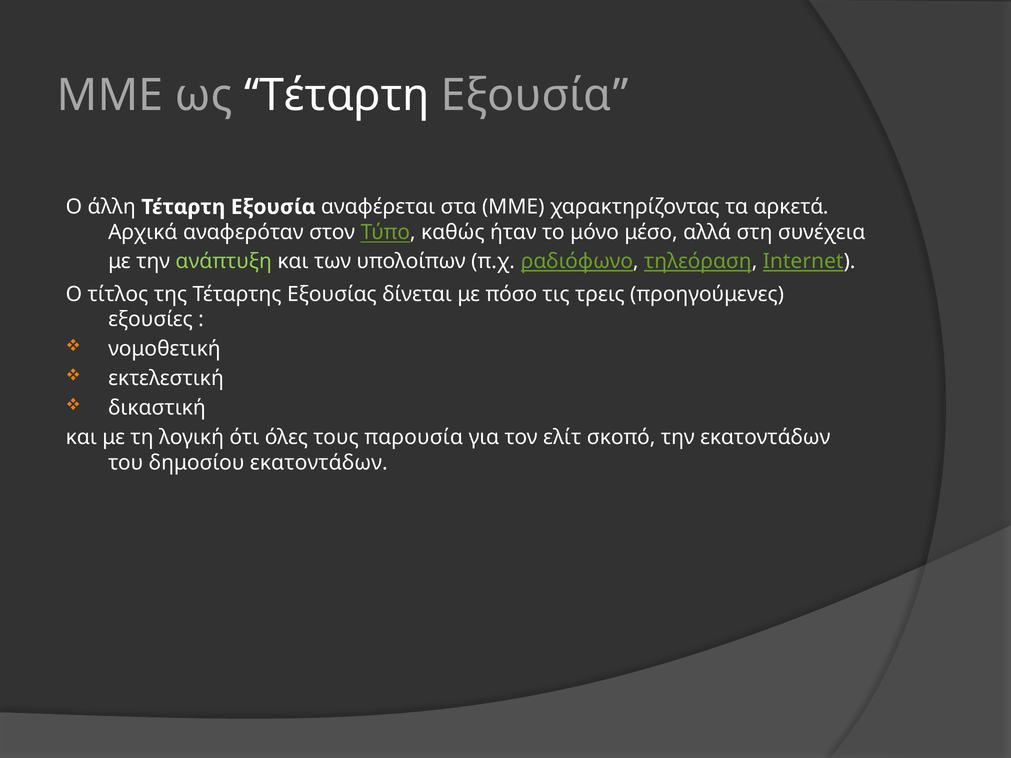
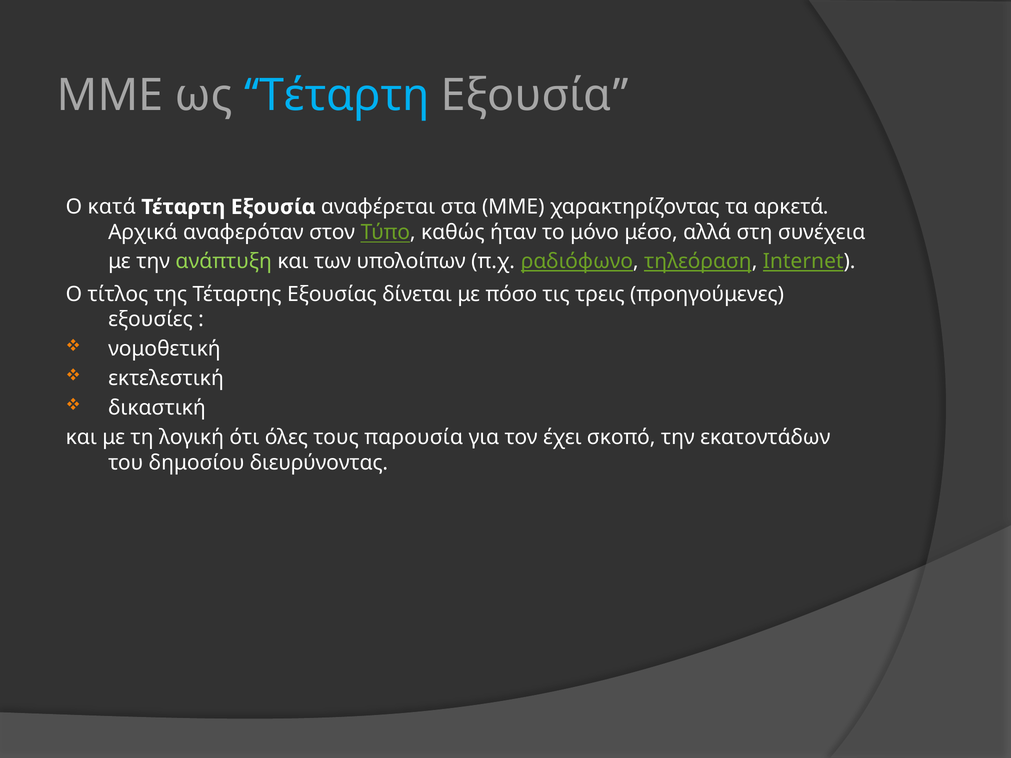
Τέταρτη colour: white -> light blue (337, 96)
άλλη: άλλη -> κατά (112, 207)
ελίτ: ελίτ -> έχει (562, 437)
δημοσίου εκατοντάδων: εκατοντάδων -> διευρύνοντας (319, 463)
